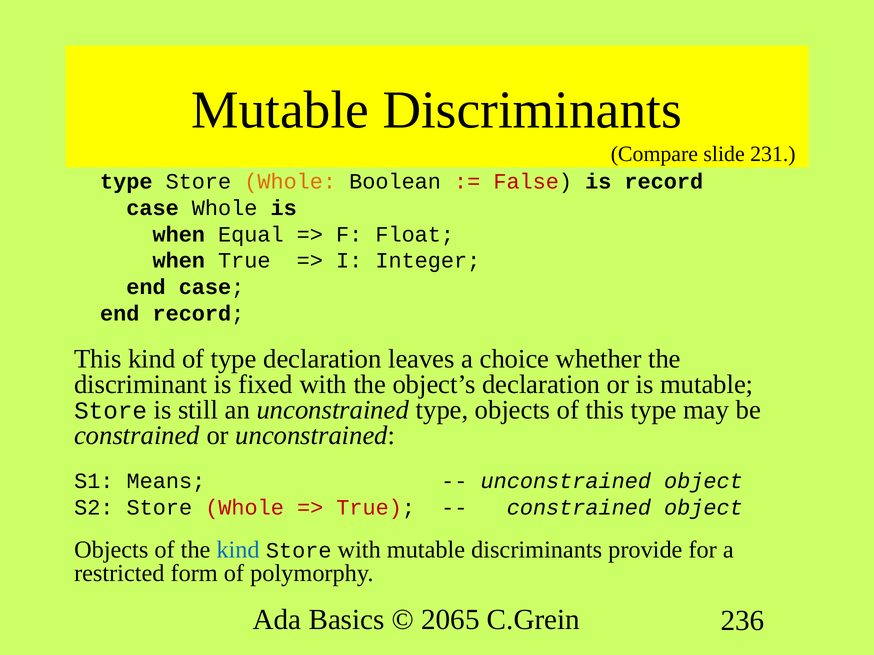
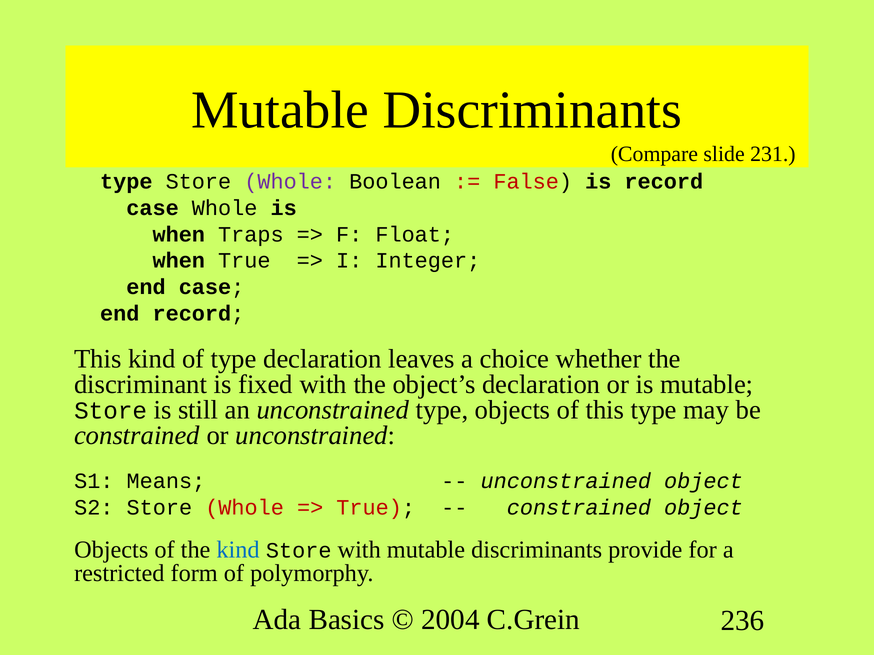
Whole colour: orange -> purple (290, 182)
Equal: Equal -> Traps (251, 234)
2065: 2065 -> 2004 (450, 620)
